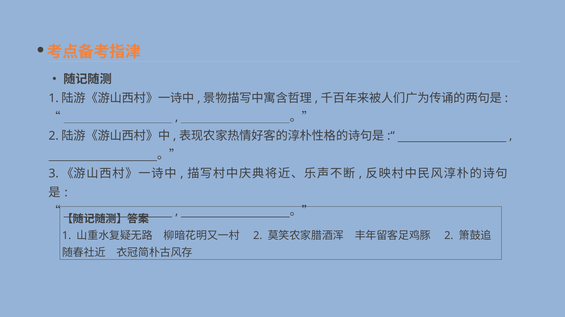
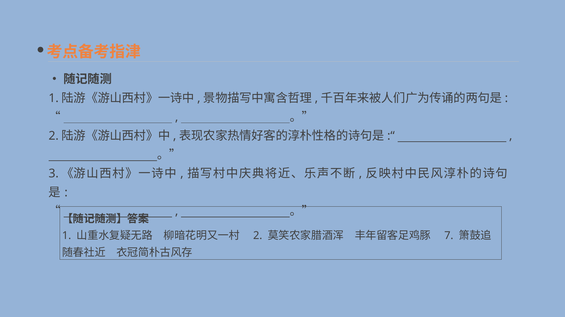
2: 2 -> 7 (449, 236)
